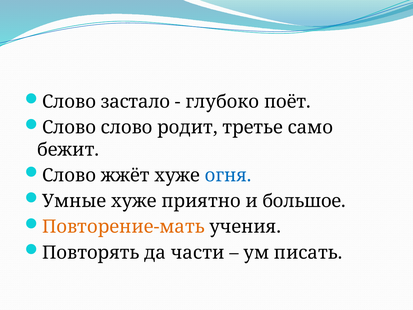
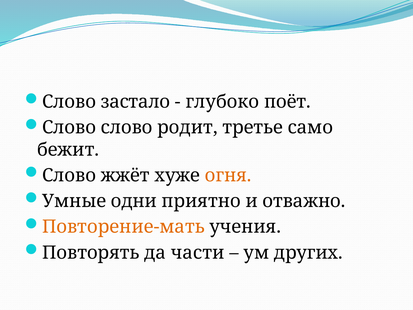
огня colour: blue -> orange (228, 175)
Умные хуже: хуже -> одни (134, 201)
большое: большое -> отважно (304, 201)
писать: писать -> других (308, 252)
